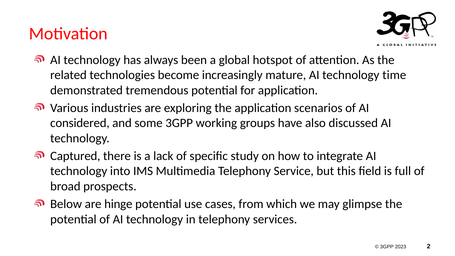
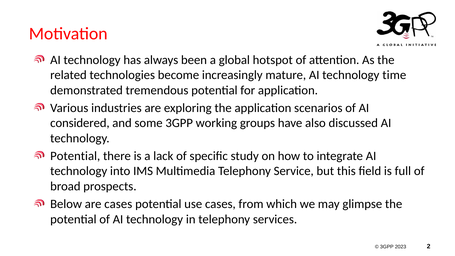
Captured: Captured -> Potential (75, 156)
are hinge: hinge -> cases (118, 204)
